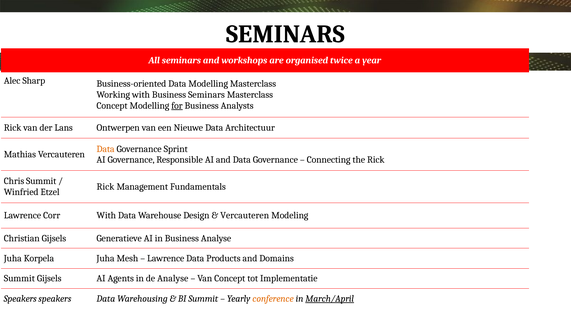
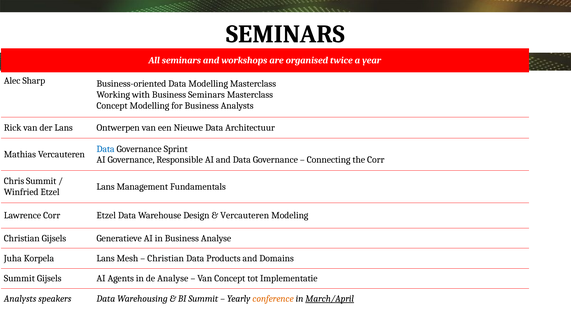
for underline: present -> none (177, 106)
Data colour: orange -> blue (106, 149)
the Rick: Rick -> Corr (376, 160)
Rick: Rick -> Lans (106, 187)
Corr With: With -> Etzel (106, 216)
Korpela Juha: Juha -> Lans (106, 258)
Lawrence: Lawrence -> Christian (166, 258)
Speakers: Speakers -> Analysts (20, 299)
